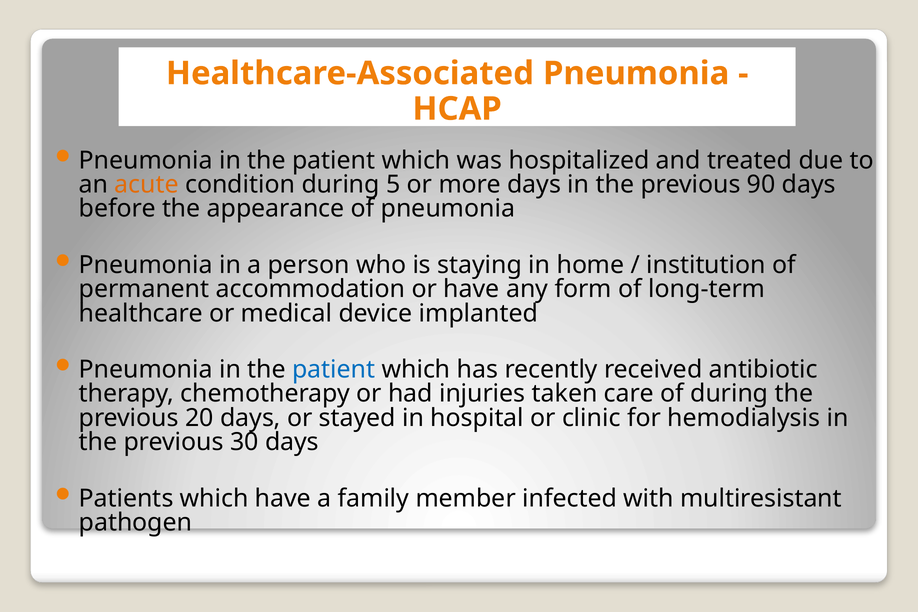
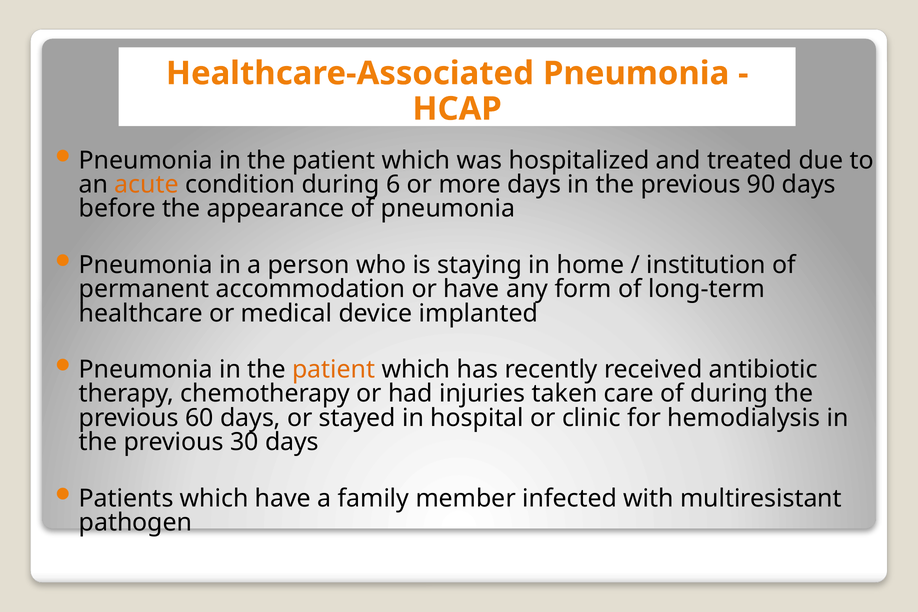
5: 5 -> 6 (393, 184)
patient colour: blue -> orange (334, 370)
20: 20 -> 60 (199, 418)
